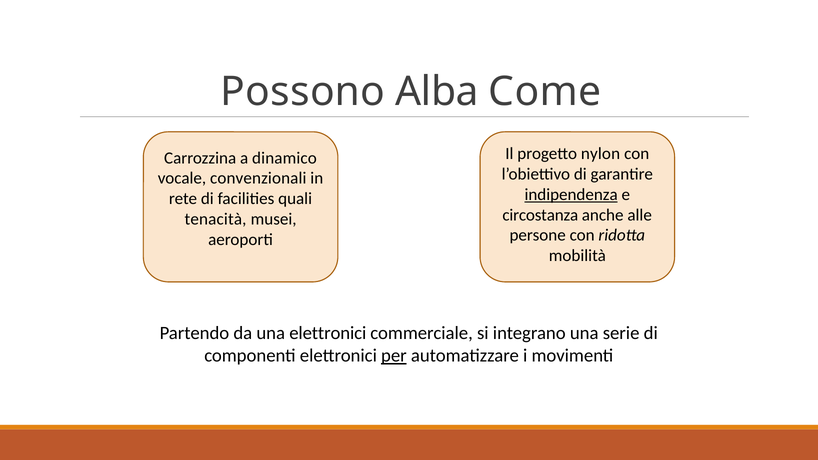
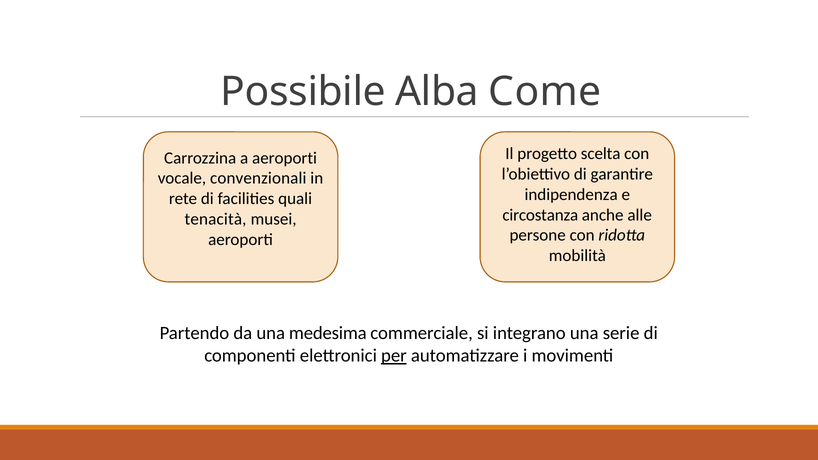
Possono: Possono -> Possibile (303, 92)
nylon: nylon -> scelta (601, 154)
a dinamico: dinamico -> aeroporti (285, 158)
indipendenza underline: present -> none (571, 195)
una elettronici: elettronici -> medesima (328, 333)
